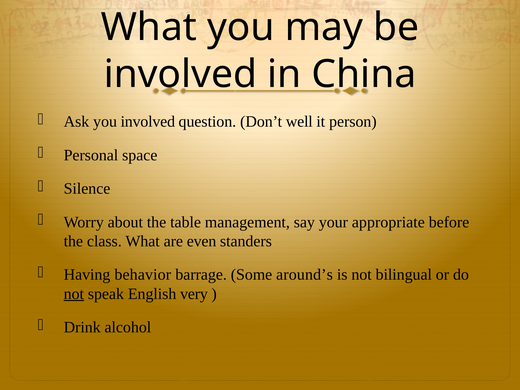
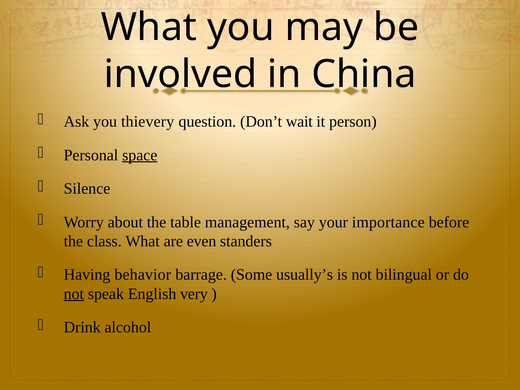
you involved: involved -> thievery (148, 122)
well: well -> wait (299, 122)
space underline: none -> present (140, 155)
appropriate: appropriate -> importance (388, 222)
around’s: around’s -> usually’s (305, 275)
